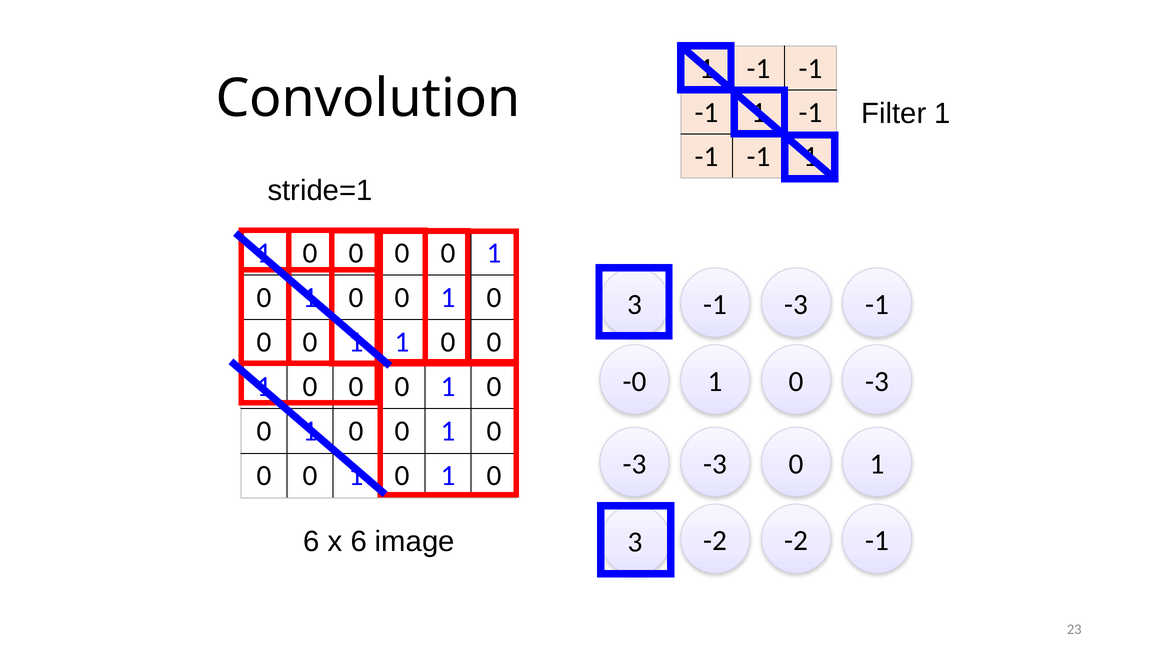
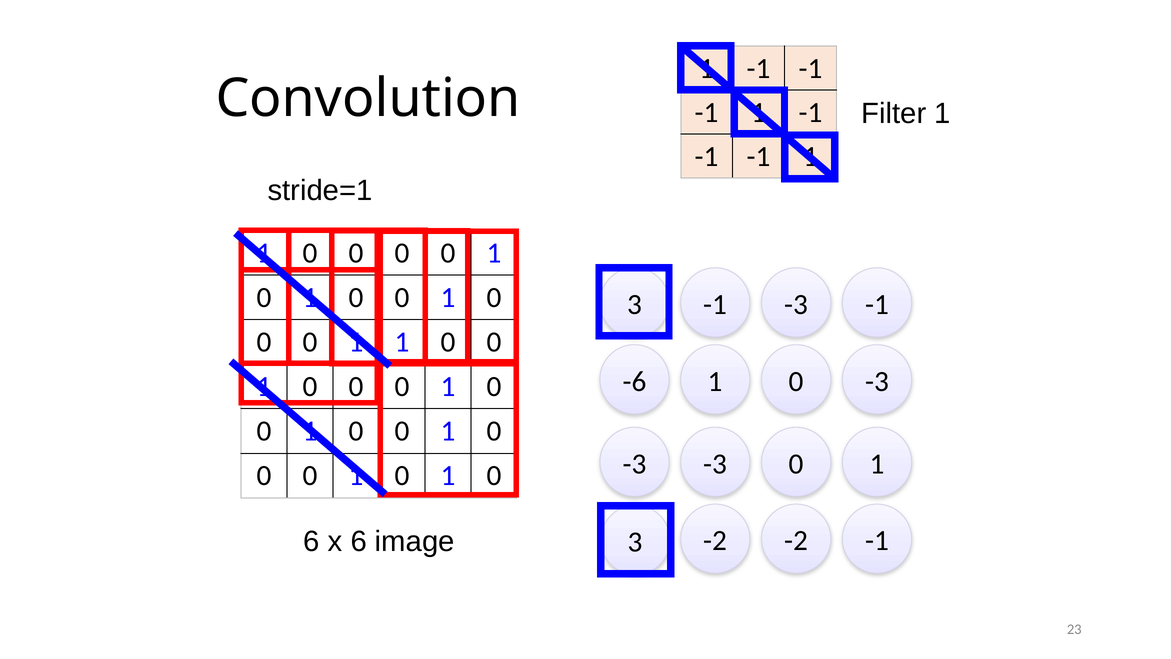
-0: -0 -> -6 (634, 381)
